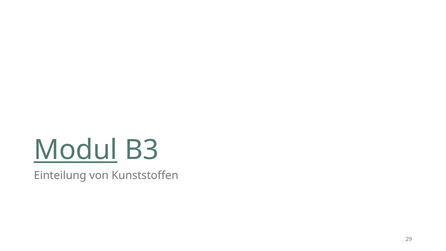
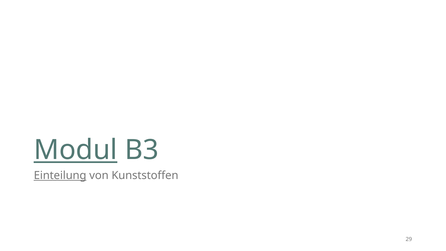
Einteilung underline: none -> present (60, 176)
